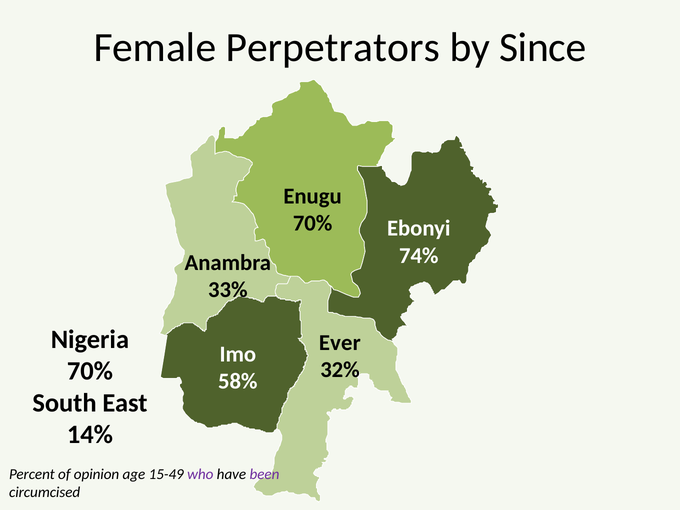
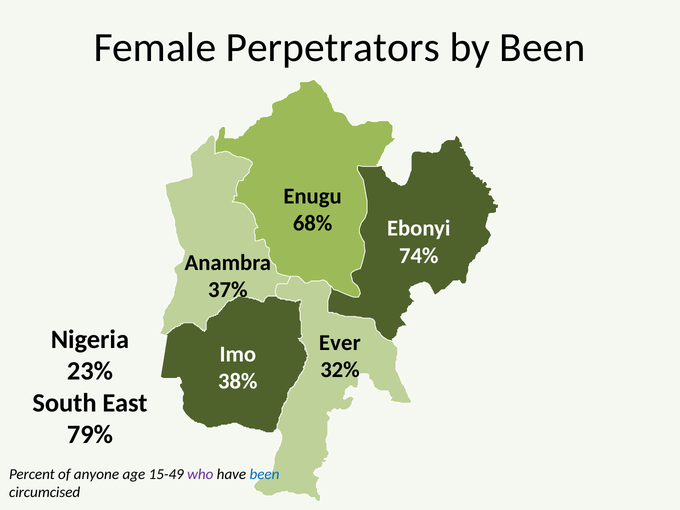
by Since: Since -> Been (542, 48)
70%: 70% -> 68% (313, 224)
33%: 33% -> 37% (228, 290)
70%: 70% -> 23% (90, 371)
58%: 58% -> 38% (238, 381)
14%: 14% -> 79% (90, 435)
opinion: opinion -> anyone (96, 474)
been colour: purple -> blue (264, 474)
